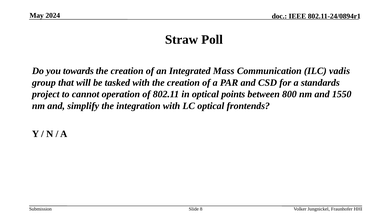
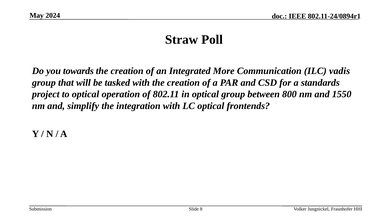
Mass: Mass -> More (224, 71)
to cannot: cannot -> optical (86, 94)
optical points: points -> group (233, 94)
